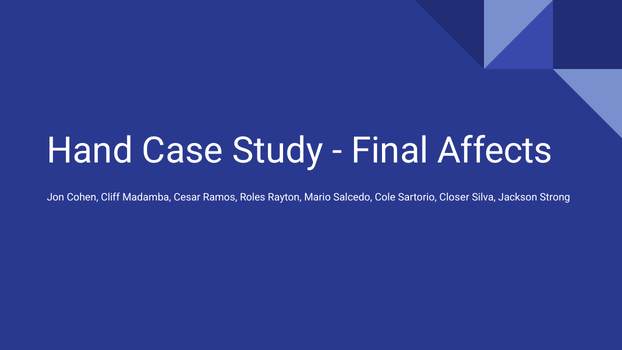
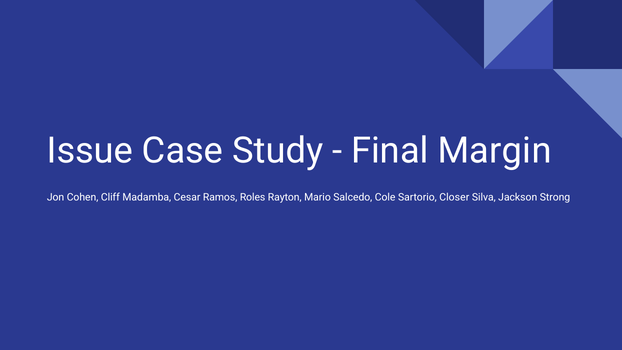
Hand: Hand -> Issue (90, 151)
Affects: Affects -> Margin (495, 151)
